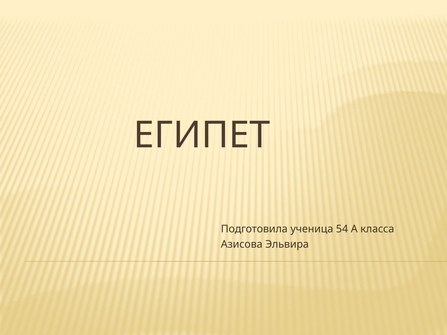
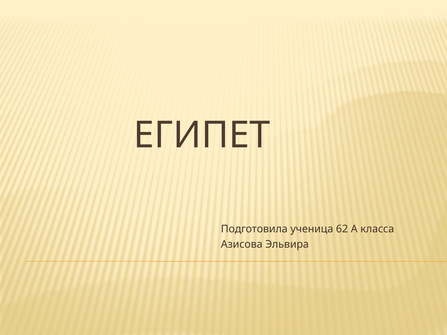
54: 54 -> 62 (342, 229)
